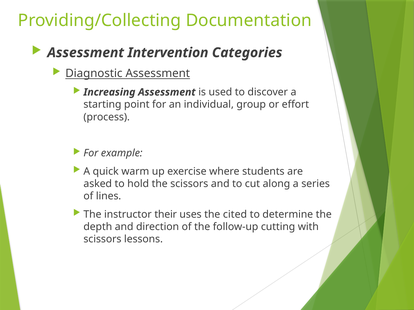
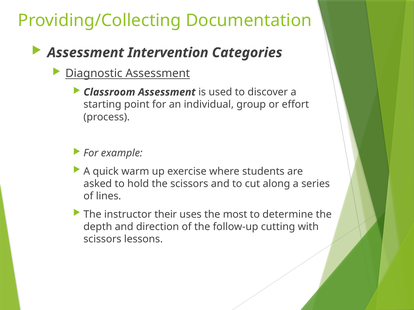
Increasing: Increasing -> Classroom (109, 92)
cited: cited -> most (235, 215)
